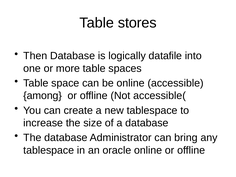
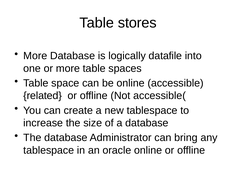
Then: Then -> More (35, 56)
among: among -> related (43, 96)
